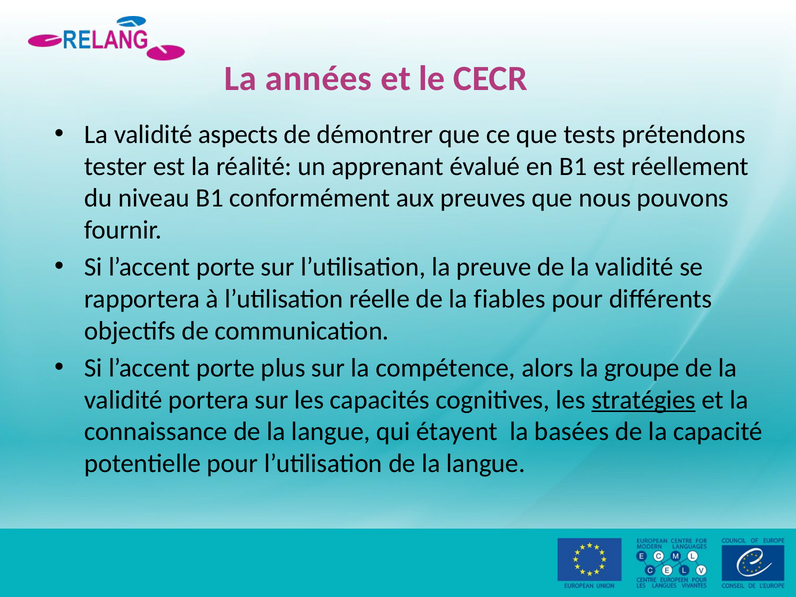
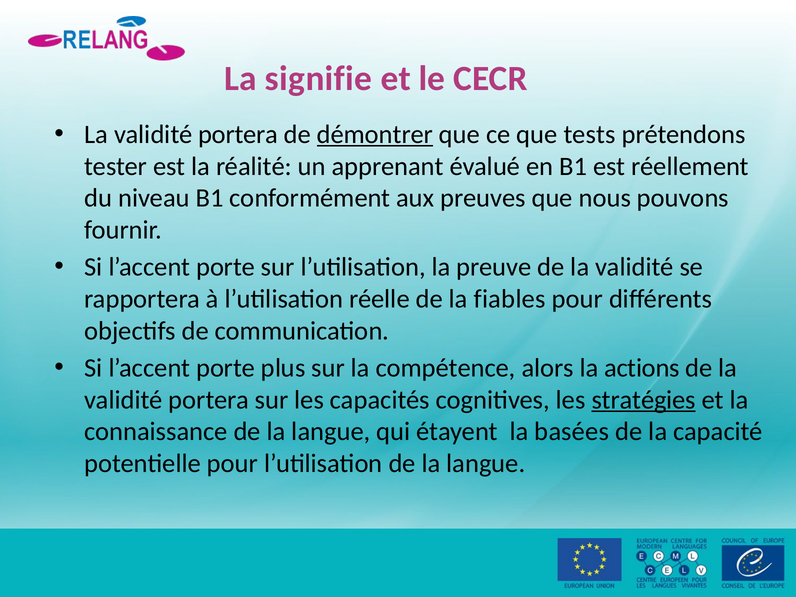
années: années -> signifie (319, 79)
aspects: aspects -> portera (238, 135)
démontrer underline: none -> present (375, 135)
groupe: groupe -> actions (642, 368)
